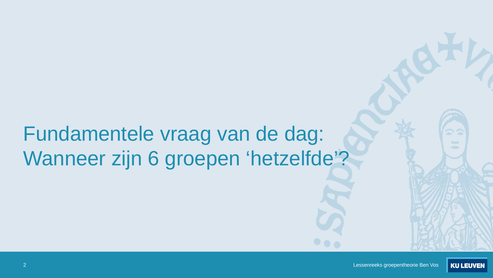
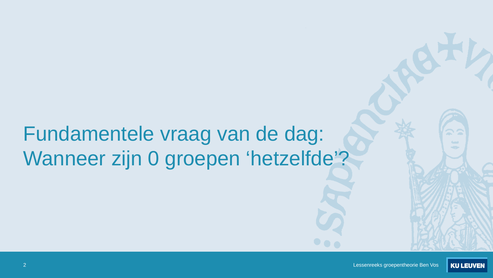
6: 6 -> 0 (154, 158)
